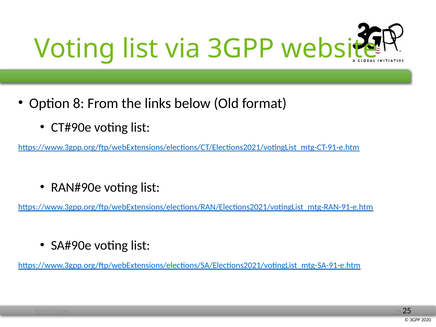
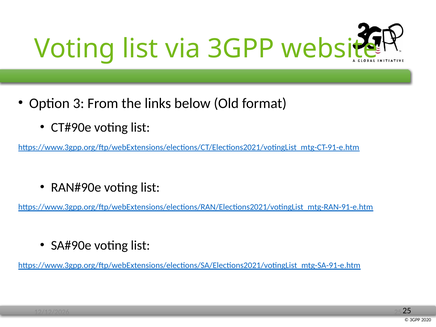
8: 8 -> 3 (79, 103)
